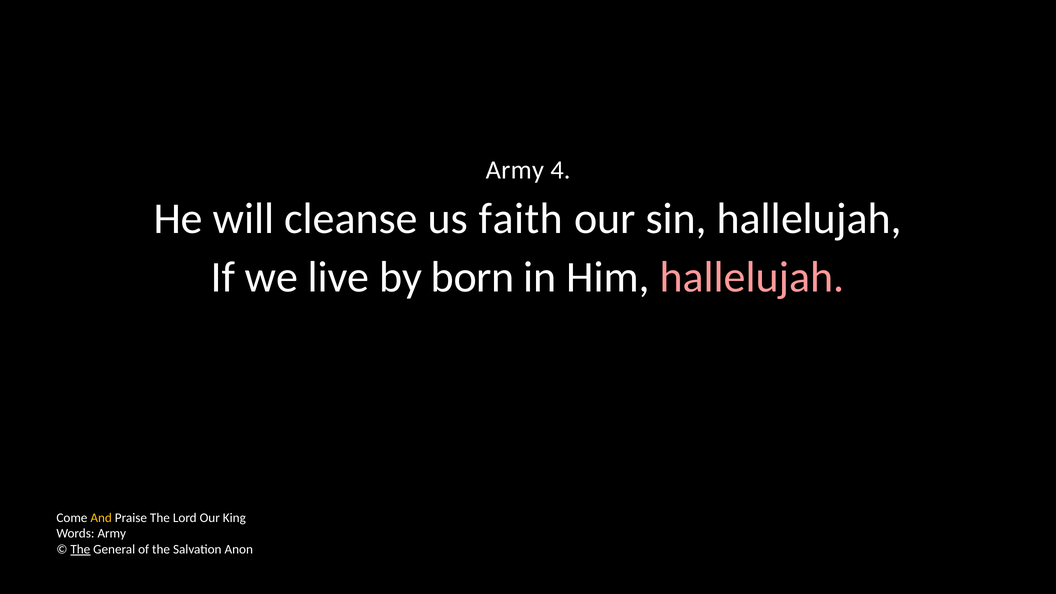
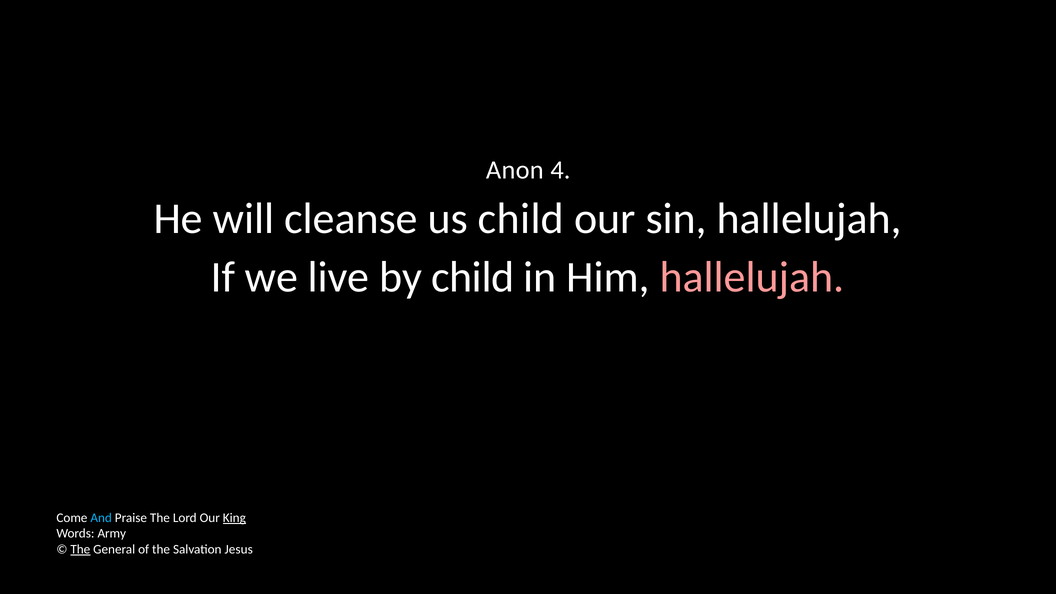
Army: Army -> Anon (515, 170)
us faith: faith -> child (521, 219)
by born: born -> child (473, 277)
And colour: yellow -> light blue (101, 518)
King underline: none -> present (234, 518)
Anon: Anon -> Jesus (239, 549)
